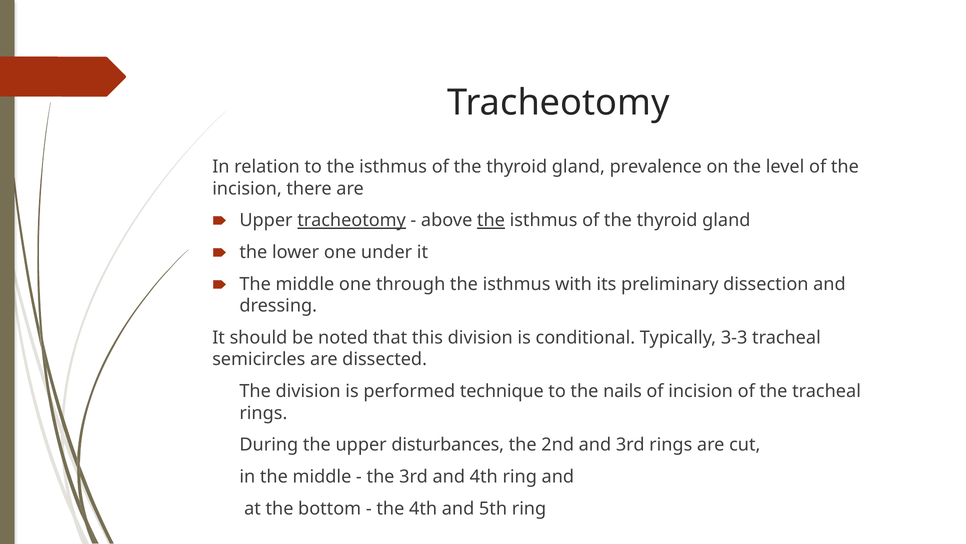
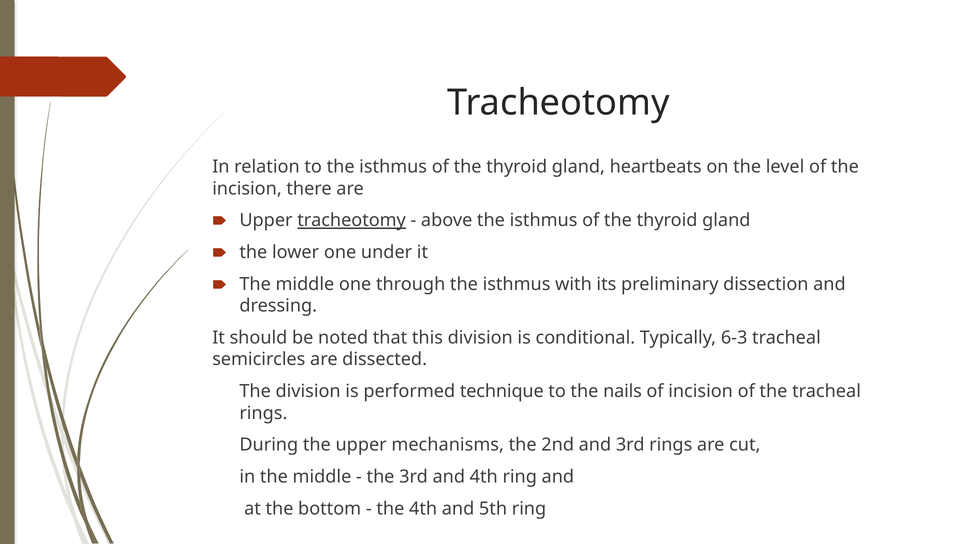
prevalence: prevalence -> heartbeats (656, 167)
the underline: present -> none (491, 220)
3-3: 3-3 -> 6-3 (734, 337)
disturbances: disturbances -> mechanisms (448, 444)
